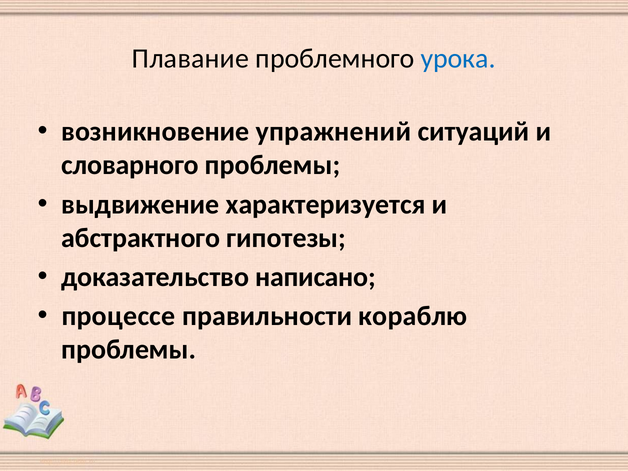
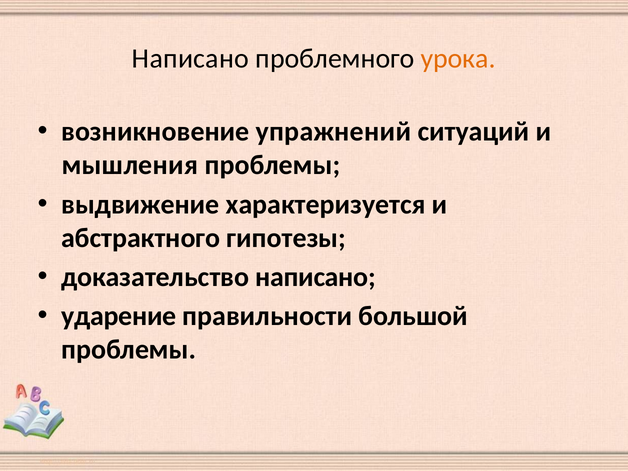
Плавание: Плавание -> Написано (190, 58)
урока colour: blue -> orange (458, 58)
словарного: словарного -> мышления (130, 165)
процессе: процессе -> ударение (119, 316)
кораблю: кораблю -> большой (413, 316)
